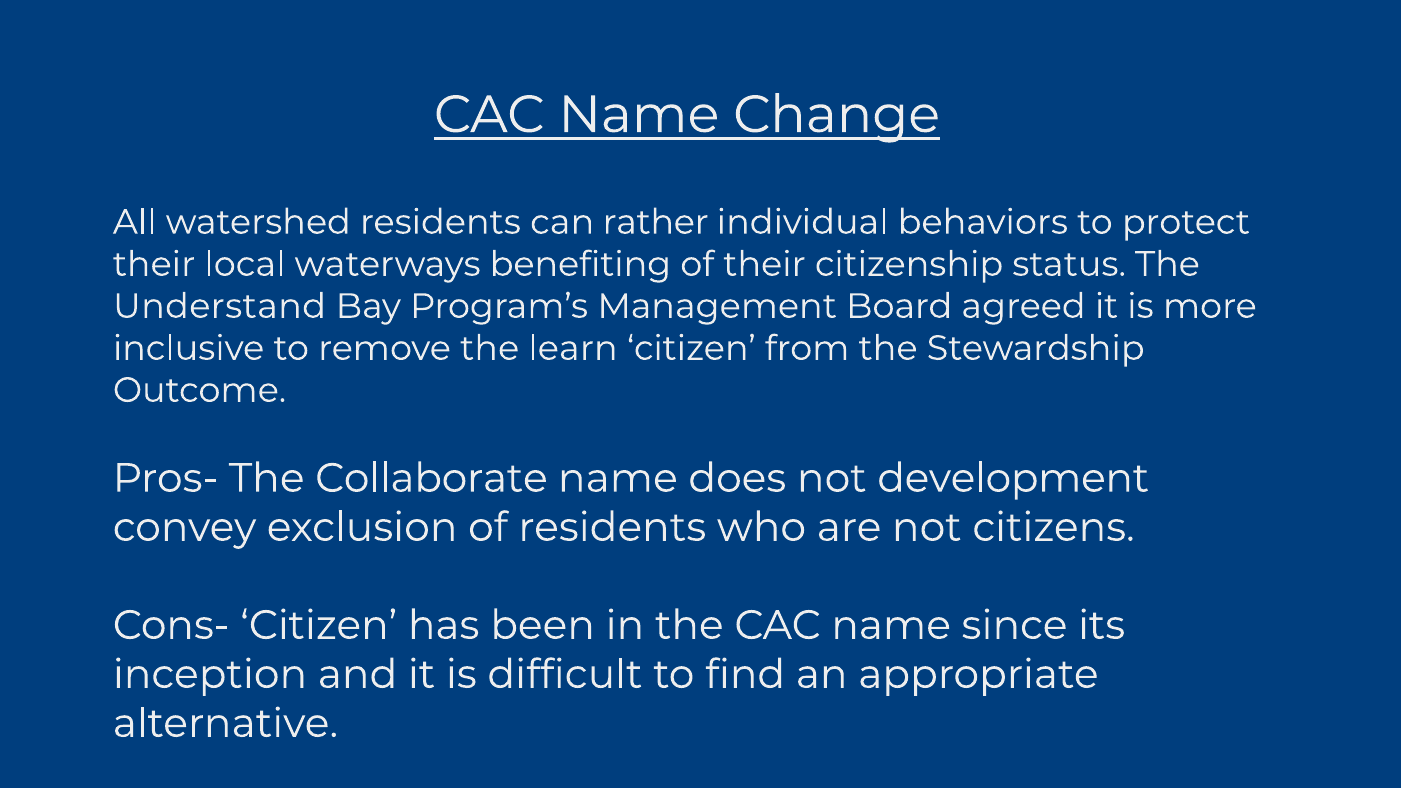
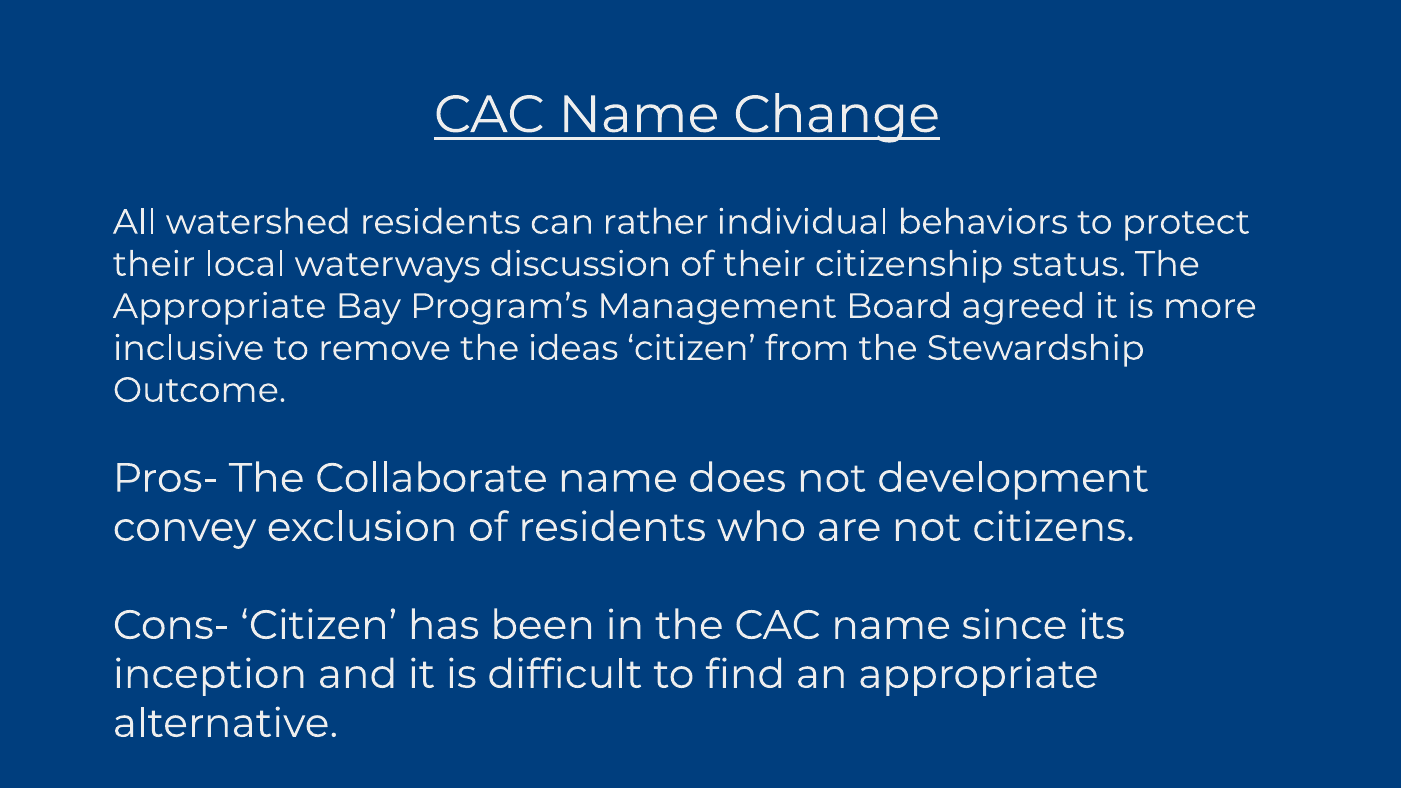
benefiting: benefiting -> discussion (580, 264)
Understand: Understand -> Appropriate (220, 306)
learn: learn -> ideas (573, 348)
